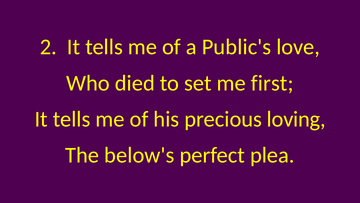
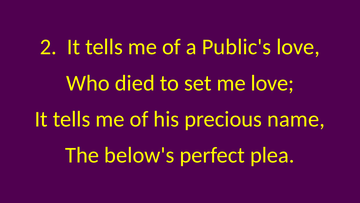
me first: first -> love (272, 83)
loving: loving -> name (296, 119)
